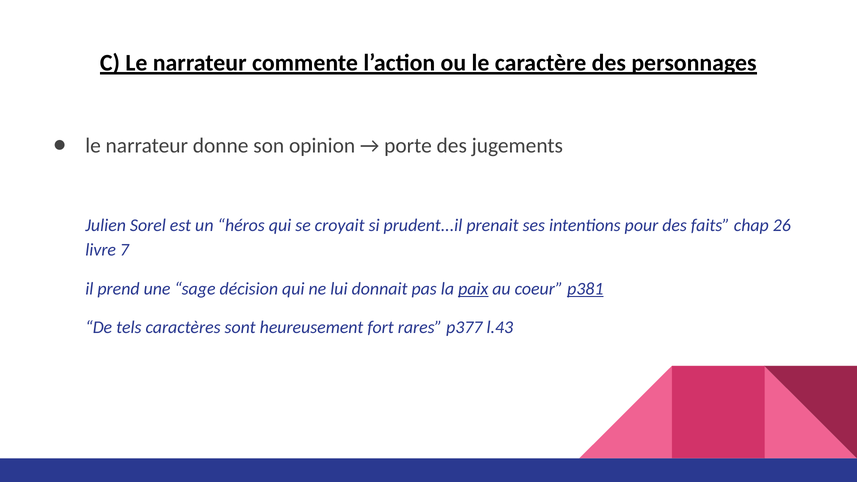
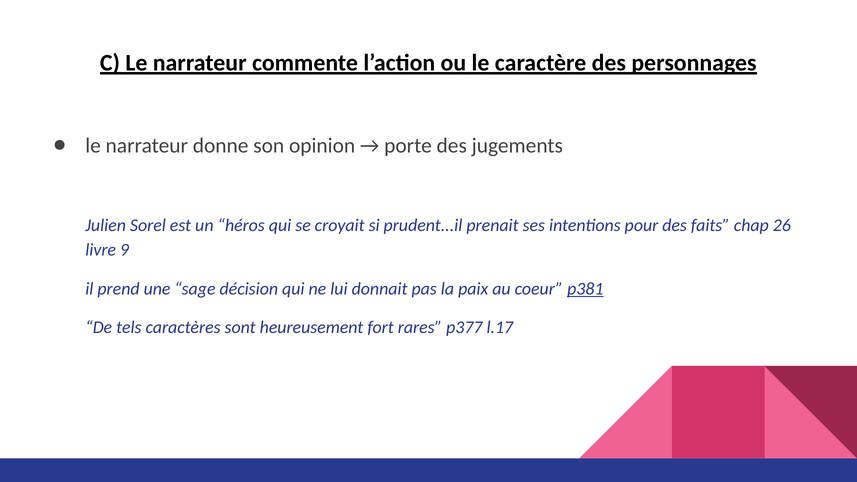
7: 7 -> 9 (125, 250)
paix underline: present -> none (473, 289)
l.43: l.43 -> l.17 (500, 328)
